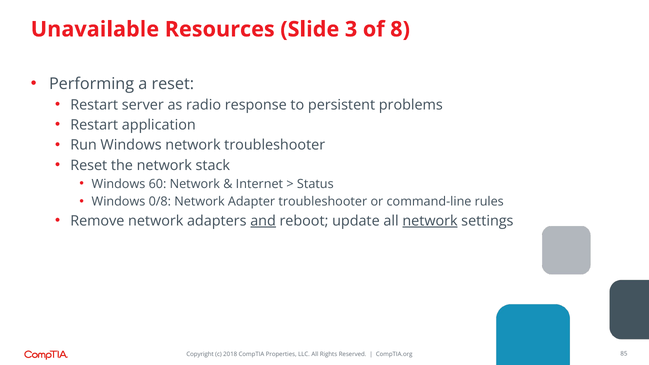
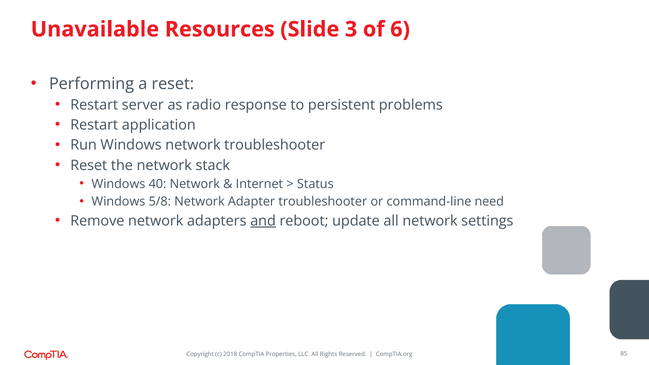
8: 8 -> 6 (400, 29)
60: 60 -> 40 (157, 184)
0/8: 0/8 -> 5/8 (160, 202)
rules: rules -> need (489, 202)
network underline: present -> none (430, 221)
